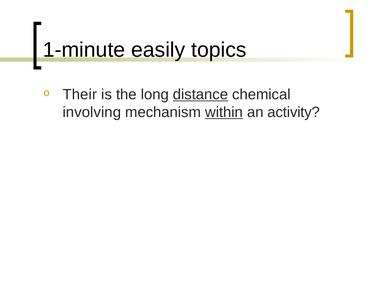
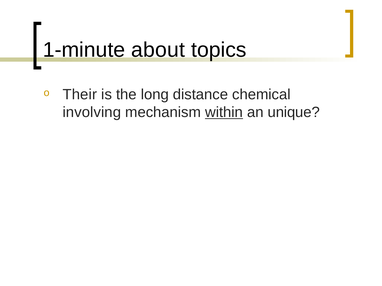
easily: easily -> about (158, 50)
distance underline: present -> none (200, 95)
activity: activity -> unique (294, 112)
